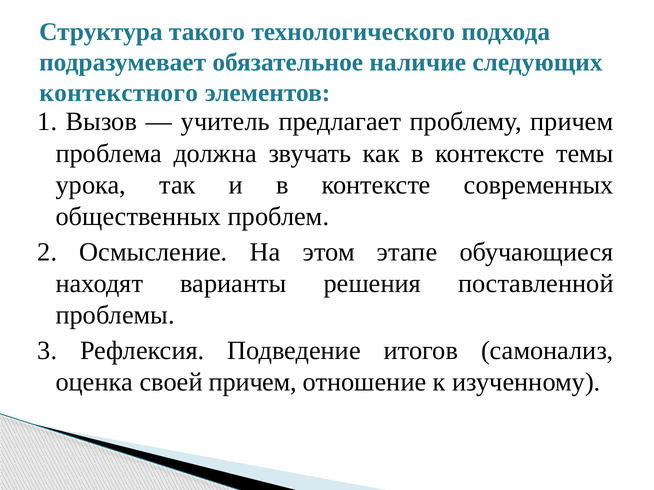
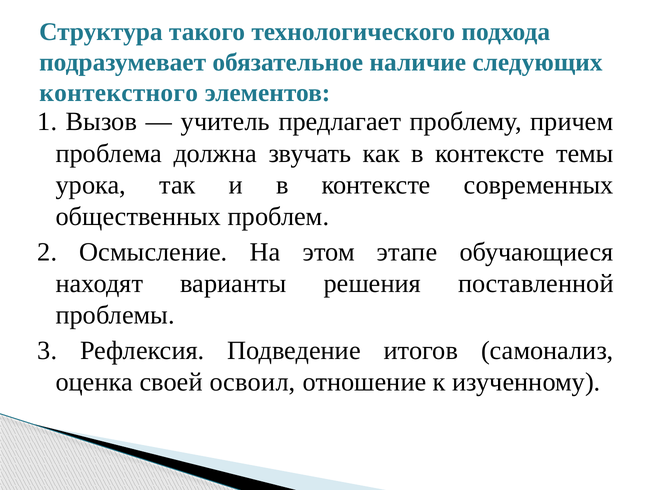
своей причем: причем -> освоил (253, 382)
